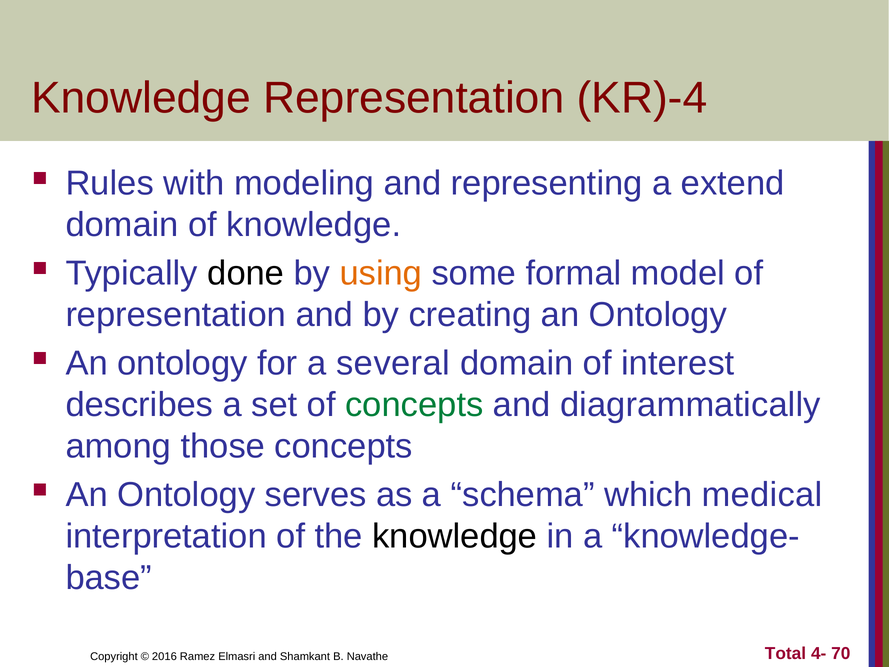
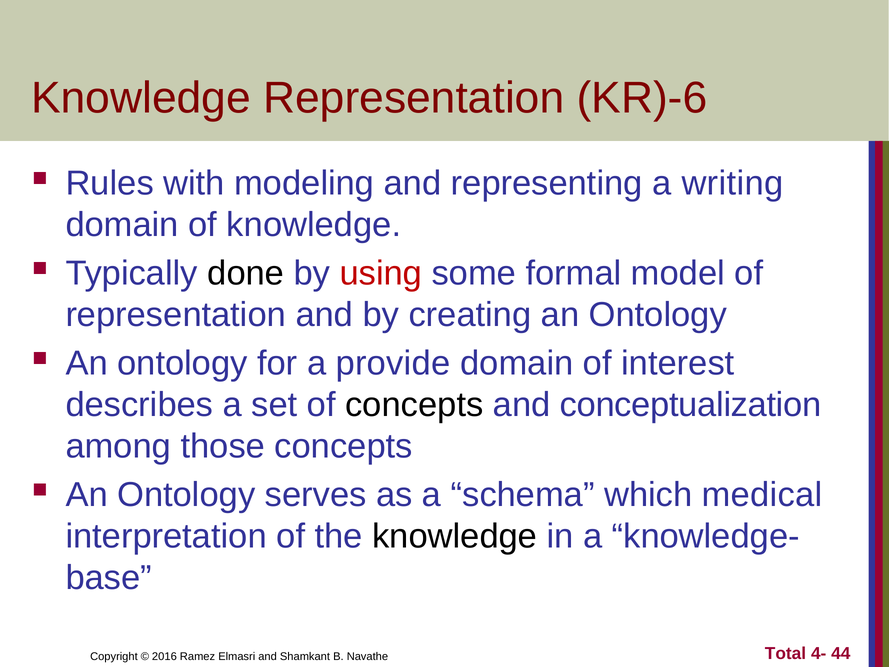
KR)-4: KR)-4 -> KR)-6 (642, 98)
extend: extend -> writing (733, 183)
using colour: orange -> red (381, 273)
several: several -> provide (393, 363)
concepts colour: green -> black (414, 405)
diagrammatically: diagrammatically -> conceptualization (691, 405)
70: 70 -> 44 (841, 653)
